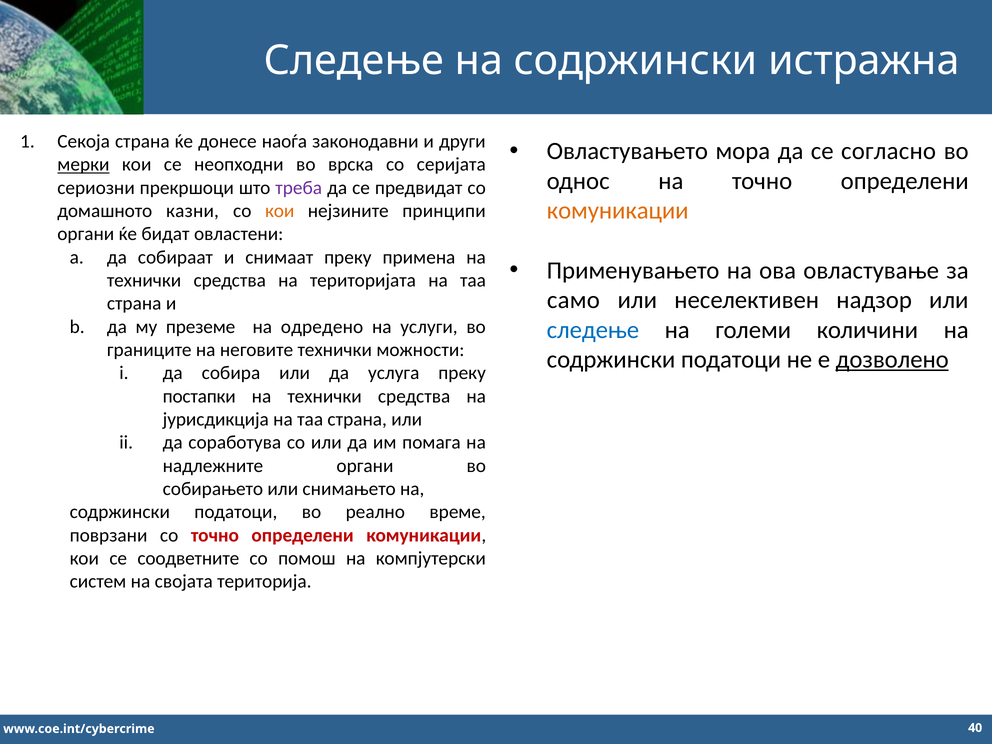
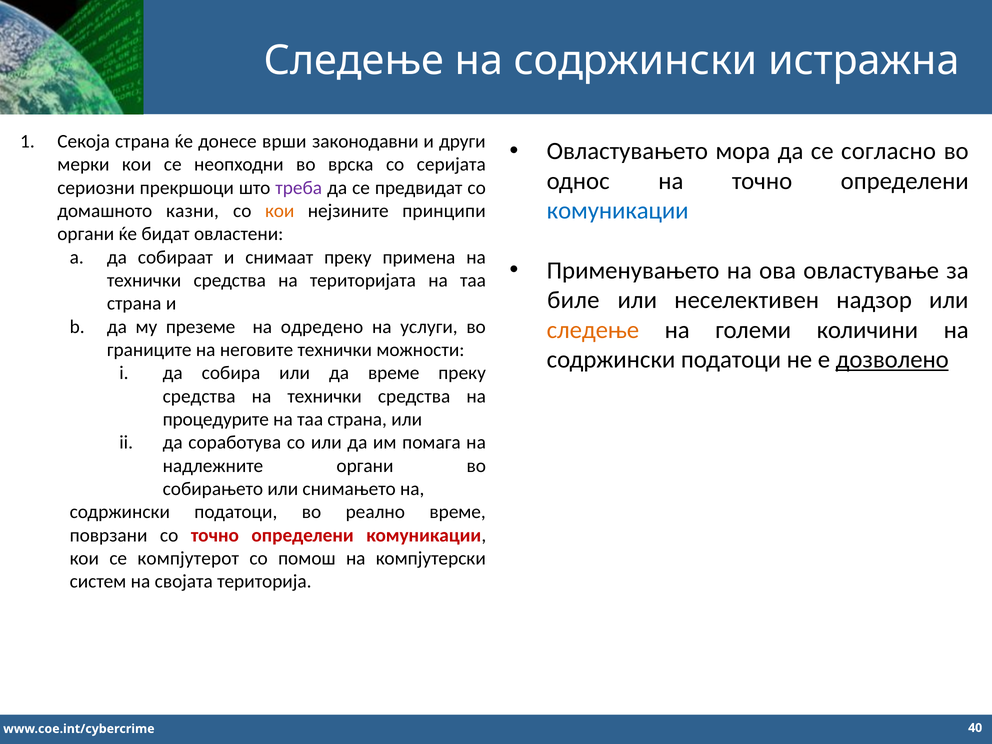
наоѓа: наоѓа -> врши (284, 141)
мерки underline: present -> none (83, 165)
комуникации colour: orange -> blue (618, 211)
само: само -> биле (573, 300)
следење colour: blue -> orange (593, 330)
да услуга: услуга -> време (394, 373)
постапки: постапки -> средства (199, 396)
јурисдикција: јурисдикција -> процедурите (216, 419)
соодветните: соодветните -> компјутерот (188, 558)
